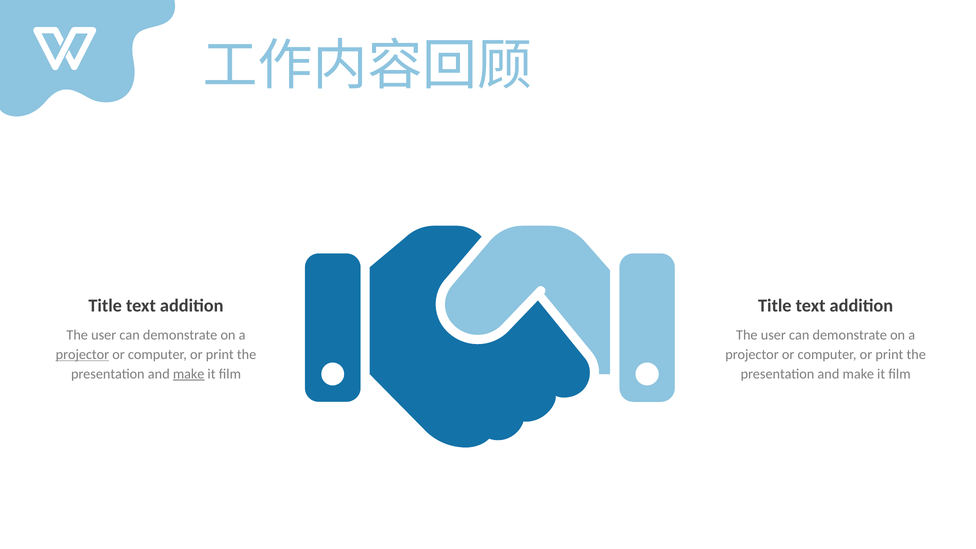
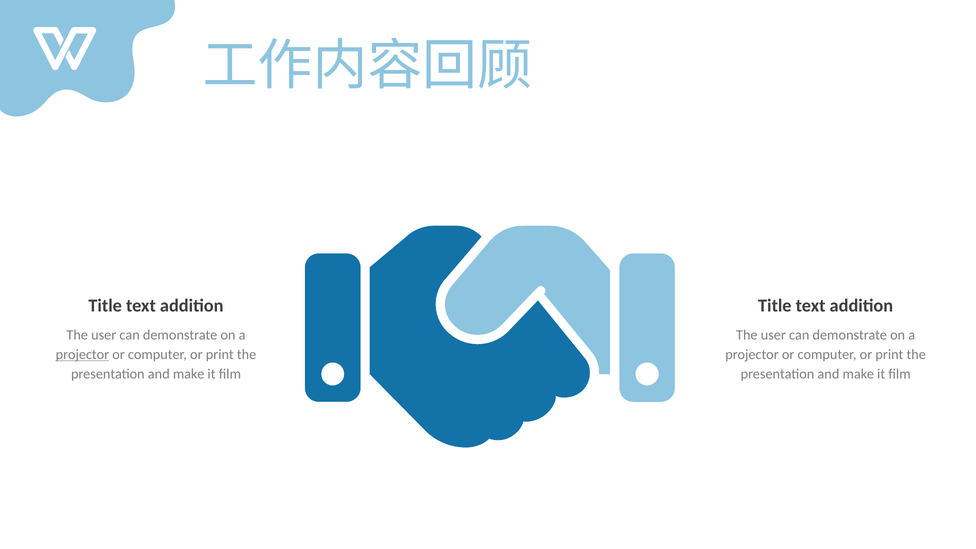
make underline: present -> none (189, 374)
